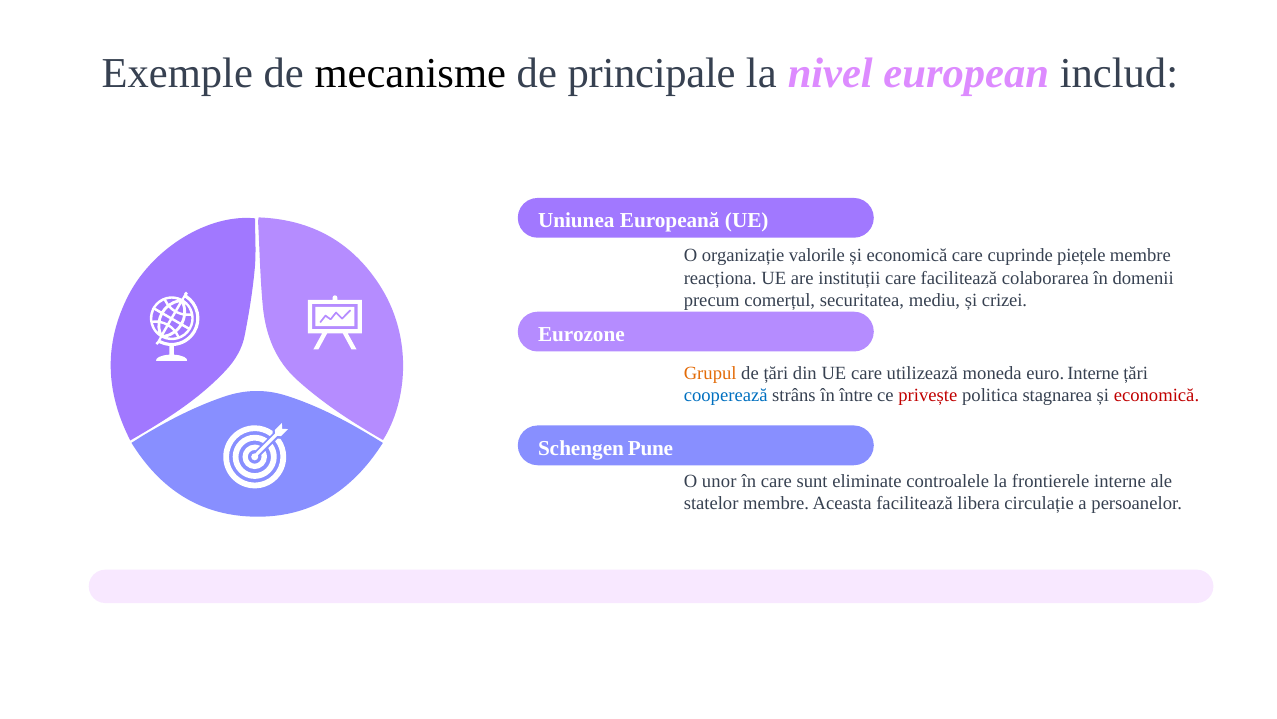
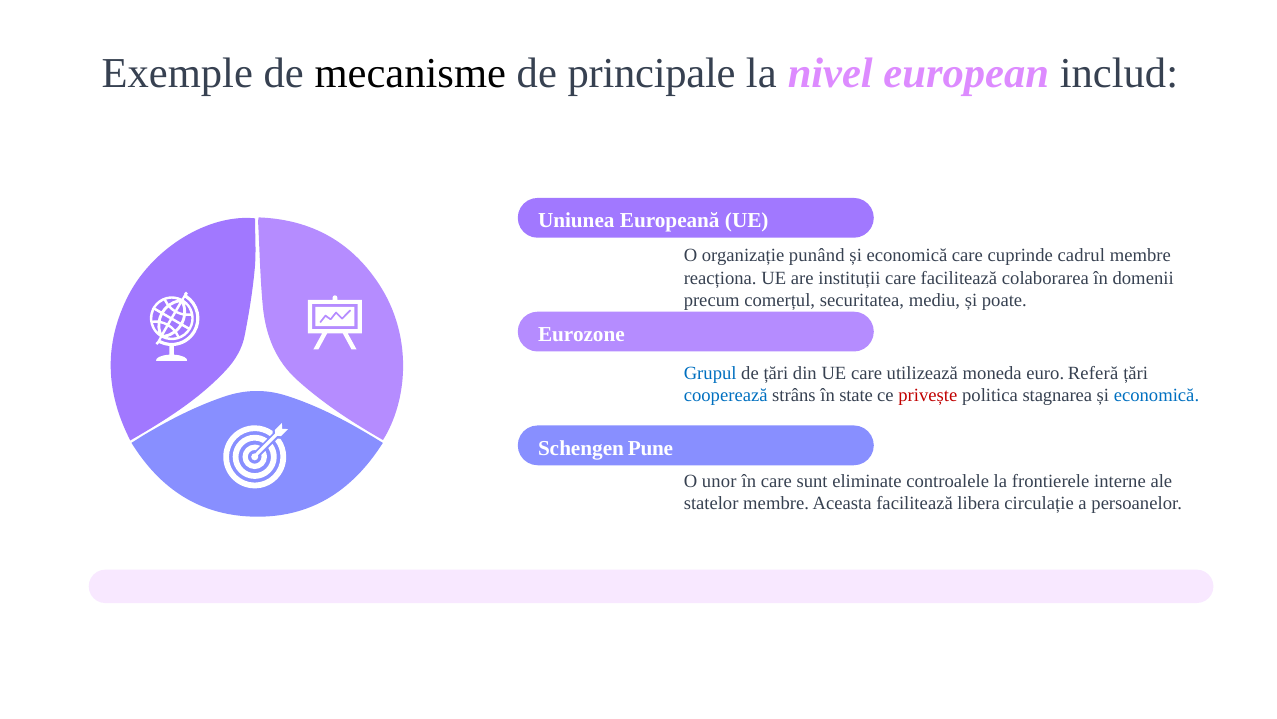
valorile: valorile -> punând (817, 256)
piețele: piețele -> cadrul (1081, 256)
crizei: crizei -> poate (1004, 300)
Grupul colour: orange -> blue (710, 373)
euro Interne: Interne -> Referă (1093, 373)
între: între -> state (856, 395)
economică colour: red -> blue (1156, 395)
